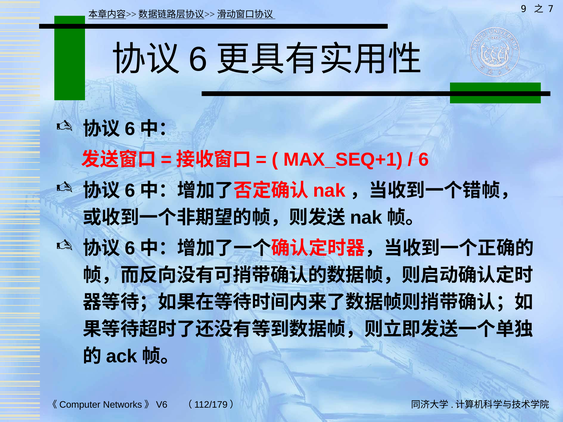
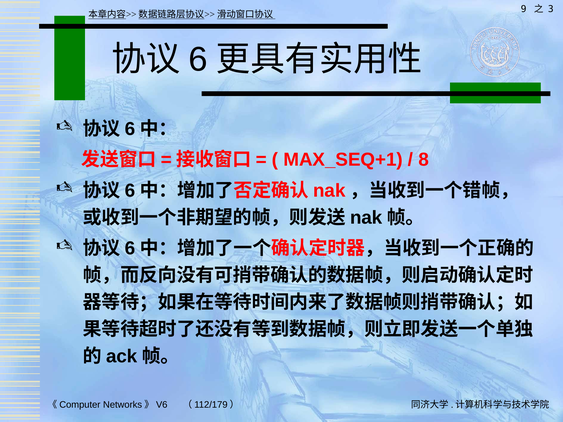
7: 7 -> 3 (551, 9)
6: 6 -> 8 (424, 160)
